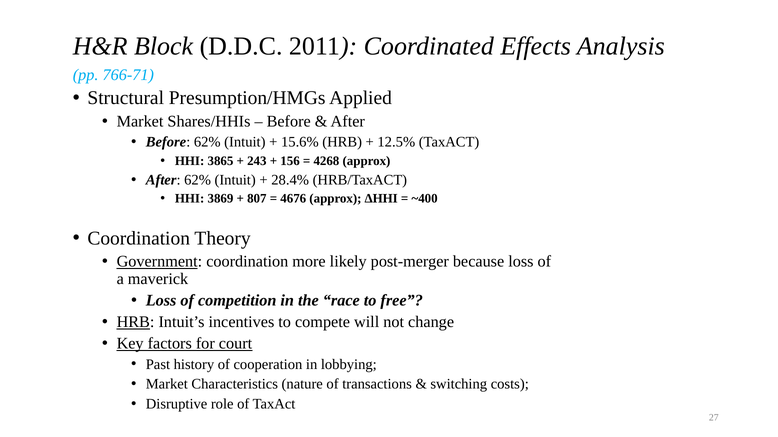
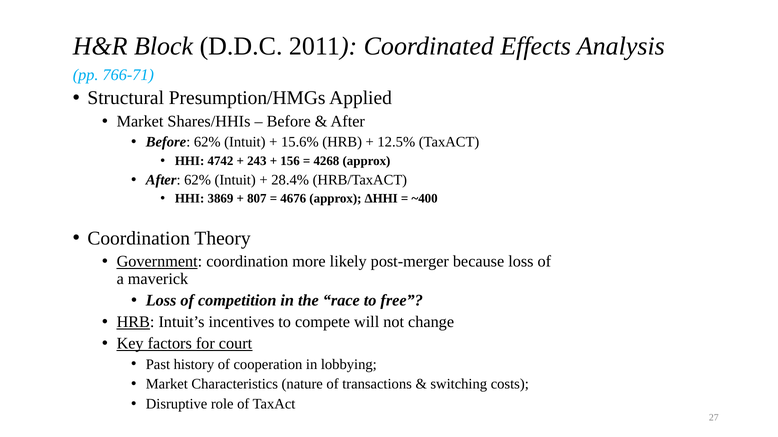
3865: 3865 -> 4742 (221, 161)
